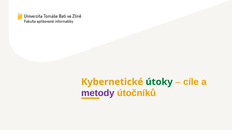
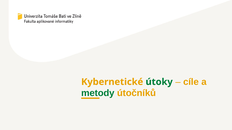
metody colour: purple -> green (98, 93)
